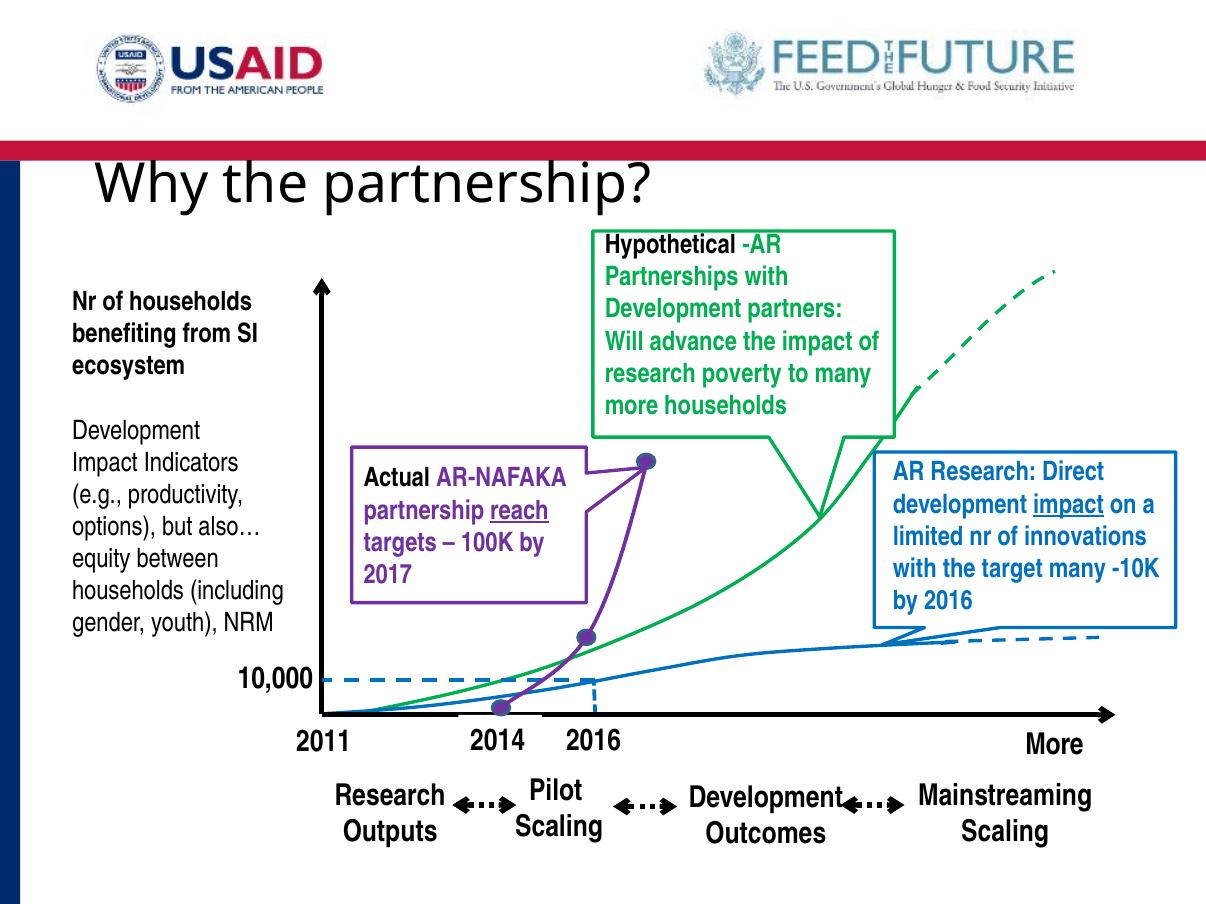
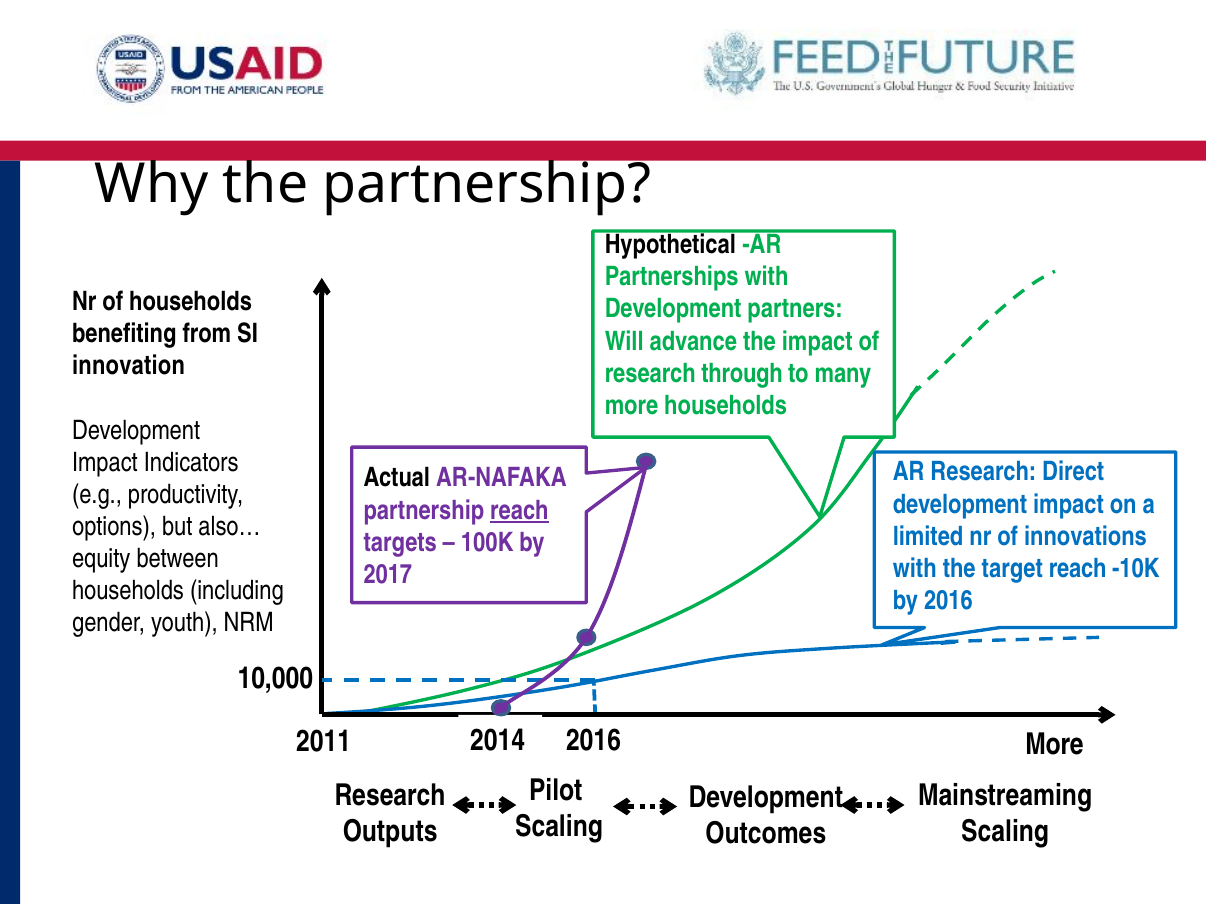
ecosystem: ecosystem -> innovation (129, 366)
poverty: poverty -> through (742, 374)
impact underline: present -> none (1069, 505)
target many: many -> reach (1078, 569)
